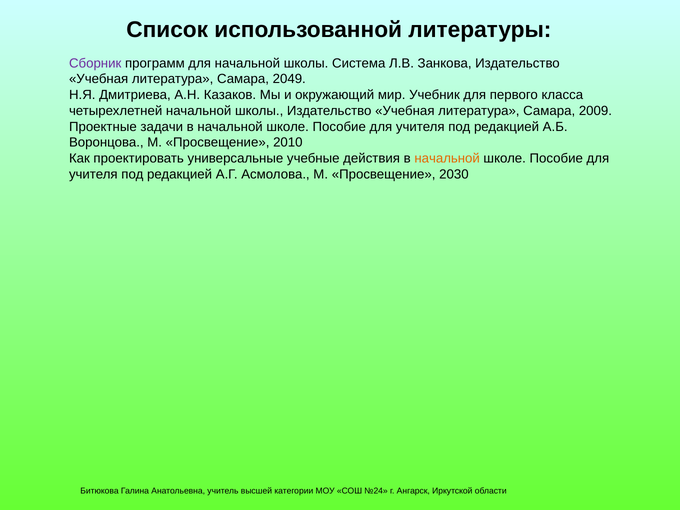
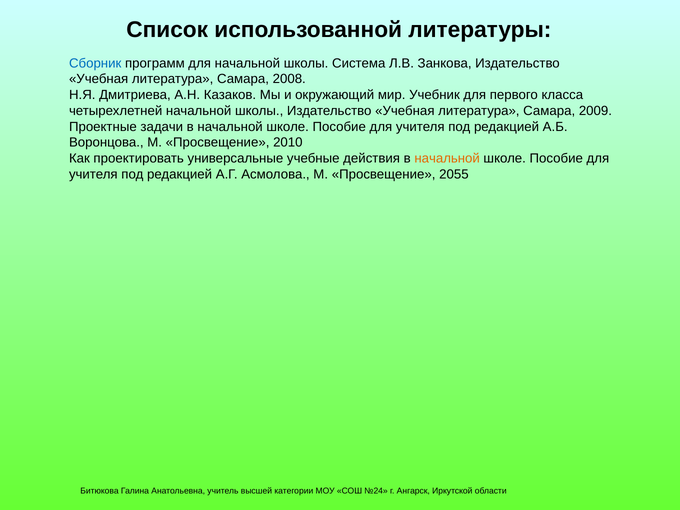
Сборник colour: purple -> blue (95, 63)
2049: 2049 -> 2008 (289, 79)
2030: 2030 -> 2055 (454, 174)
